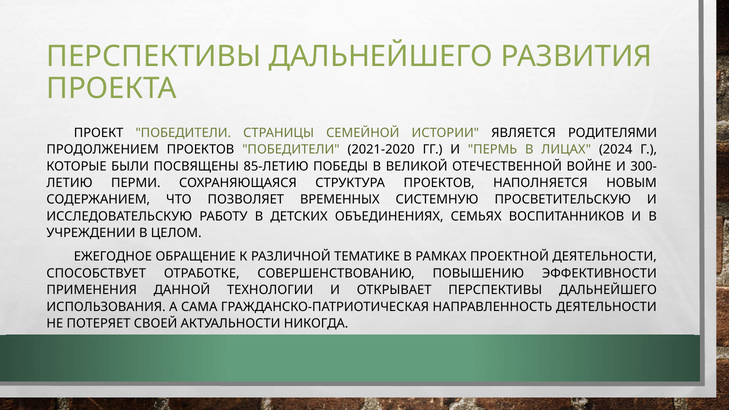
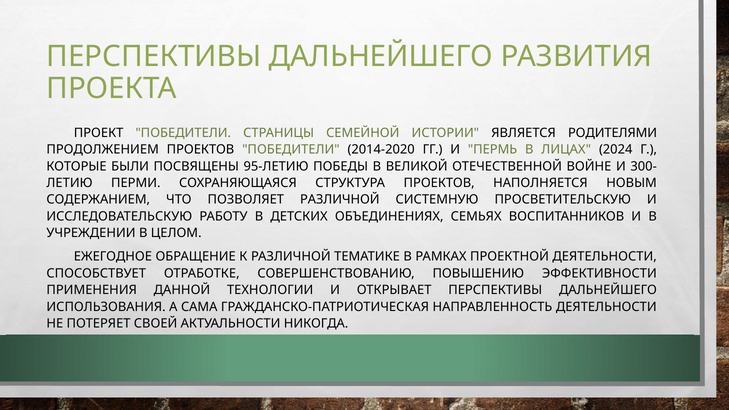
2021-2020: 2021-2020 -> 2014-2020 (381, 150)
85-ЛЕТИЮ: 85-ЛЕТИЮ -> 95-ЛЕТИЮ (276, 166)
ПОЗВОЛЯЕТ ВРЕМЕННЫХ: ВРЕМЕННЫХ -> РАЗЛИЧНОЙ (340, 200)
